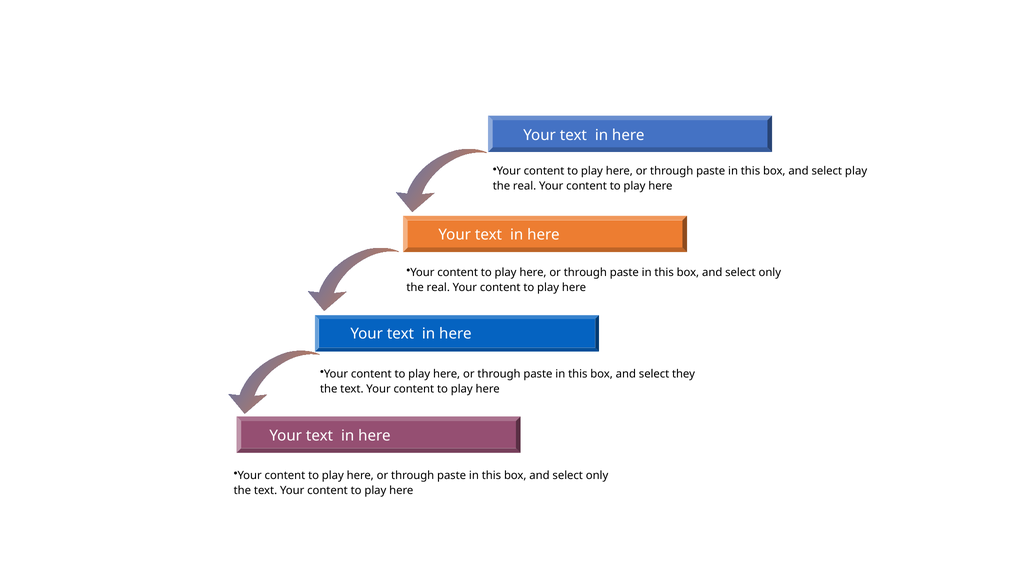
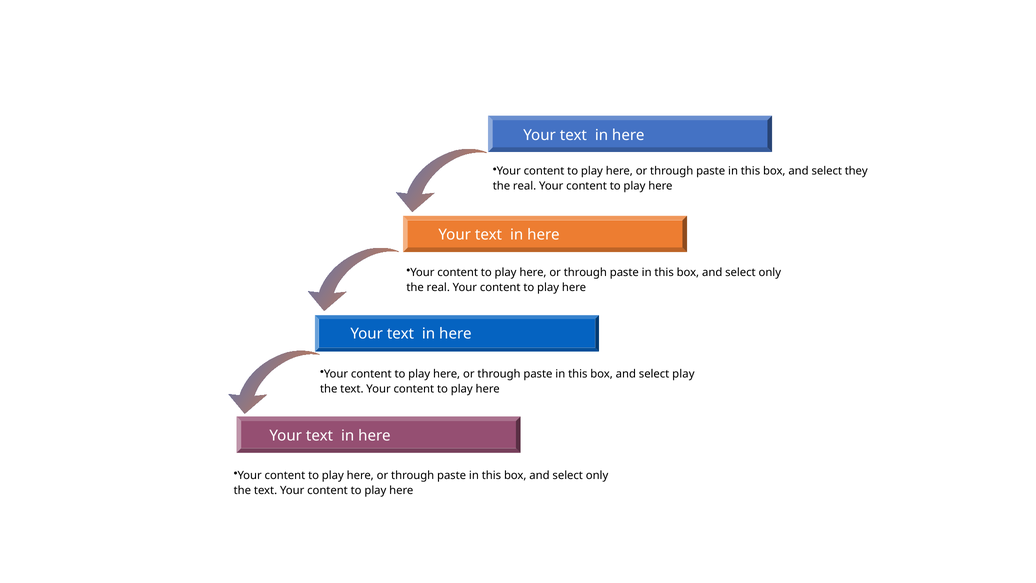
select play: play -> they (856, 171)
select they: they -> play (683, 374)
